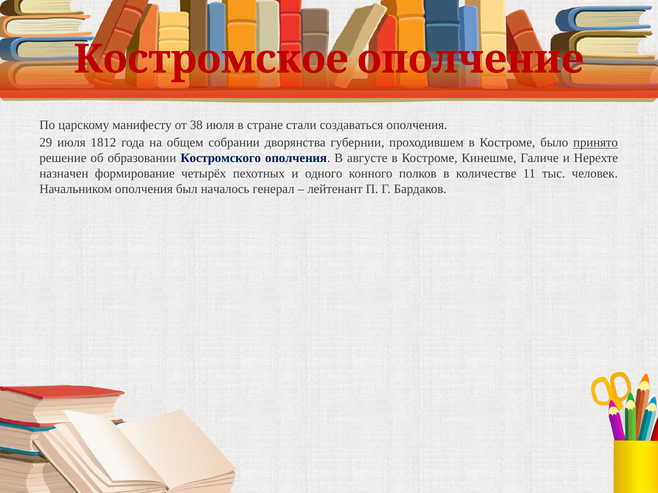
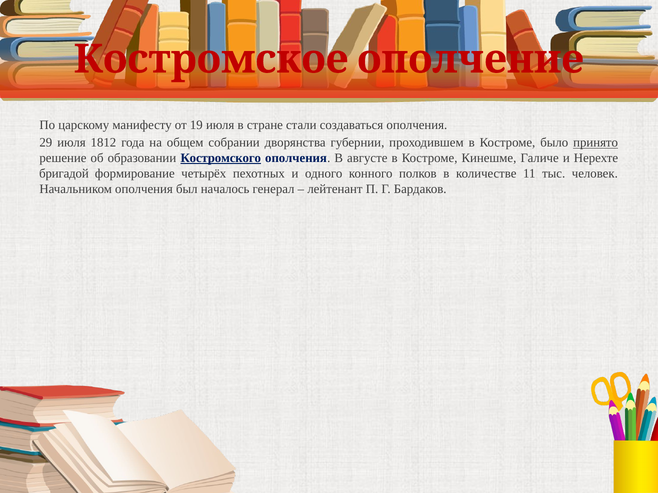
38: 38 -> 19 (196, 125)
Костромского underline: none -> present (221, 158)
назначен: назначен -> бригадой (64, 174)
